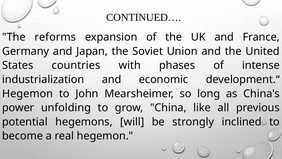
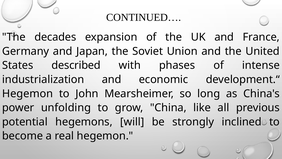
reforms: reforms -> decades (55, 37)
countries: countries -> described (76, 65)
